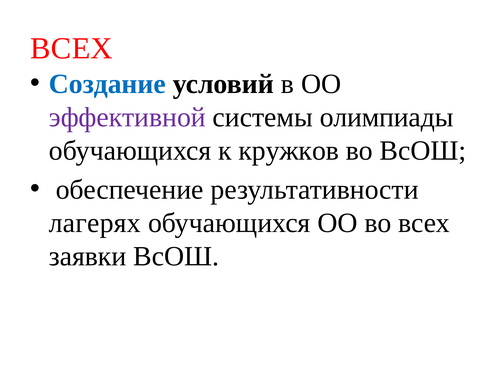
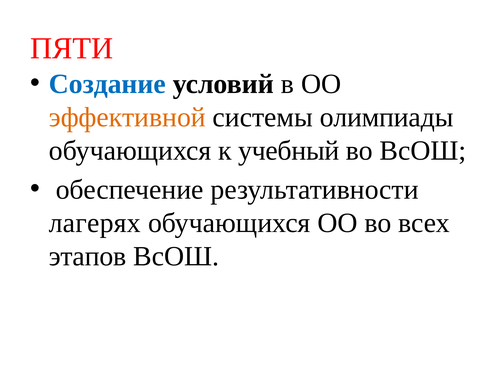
ВСЕХ: ВСЕХ -> ПЯТИ (72, 48)
эффективной colour: purple -> orange (127, 117)
кружков: кружков -> учебный (289, 151)
заявки: заявки -> этапов (88, 256)
